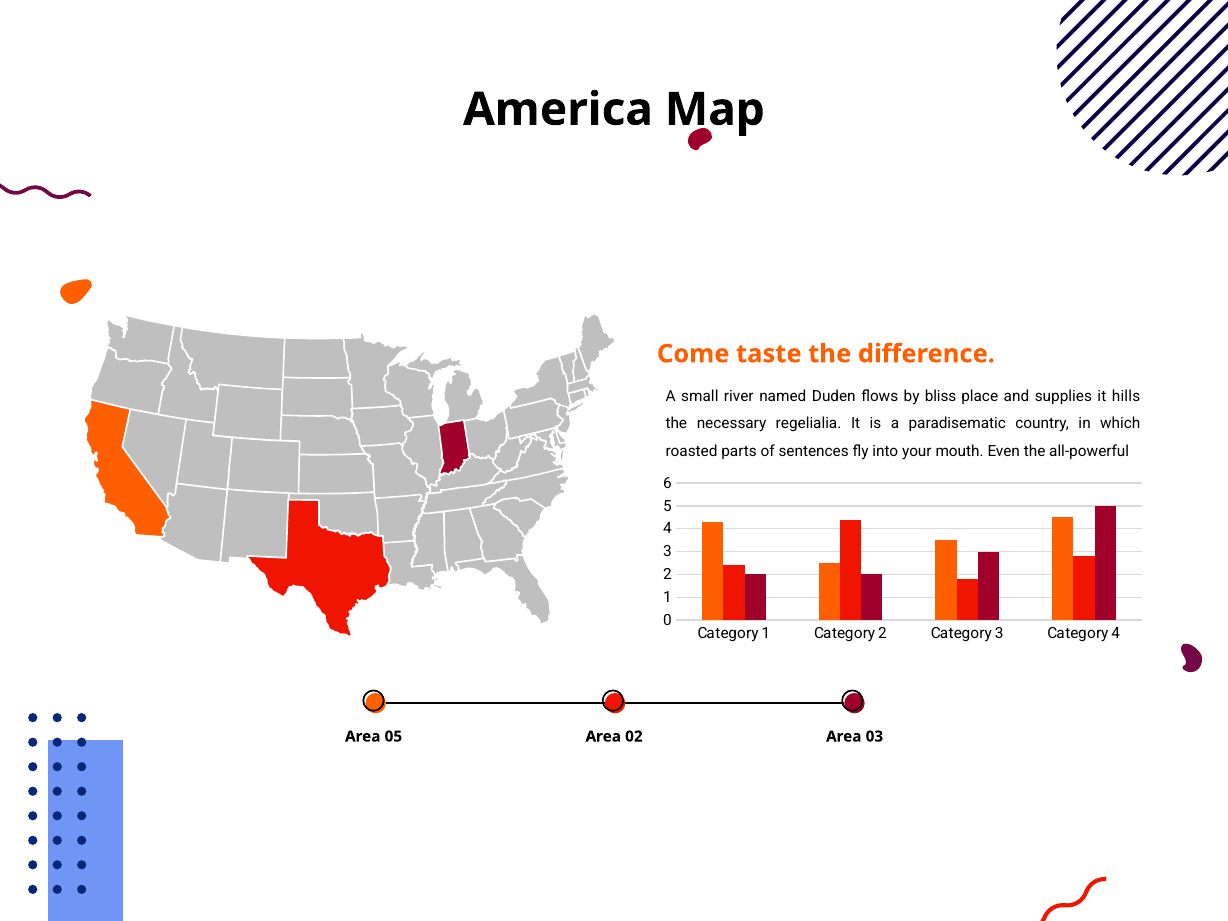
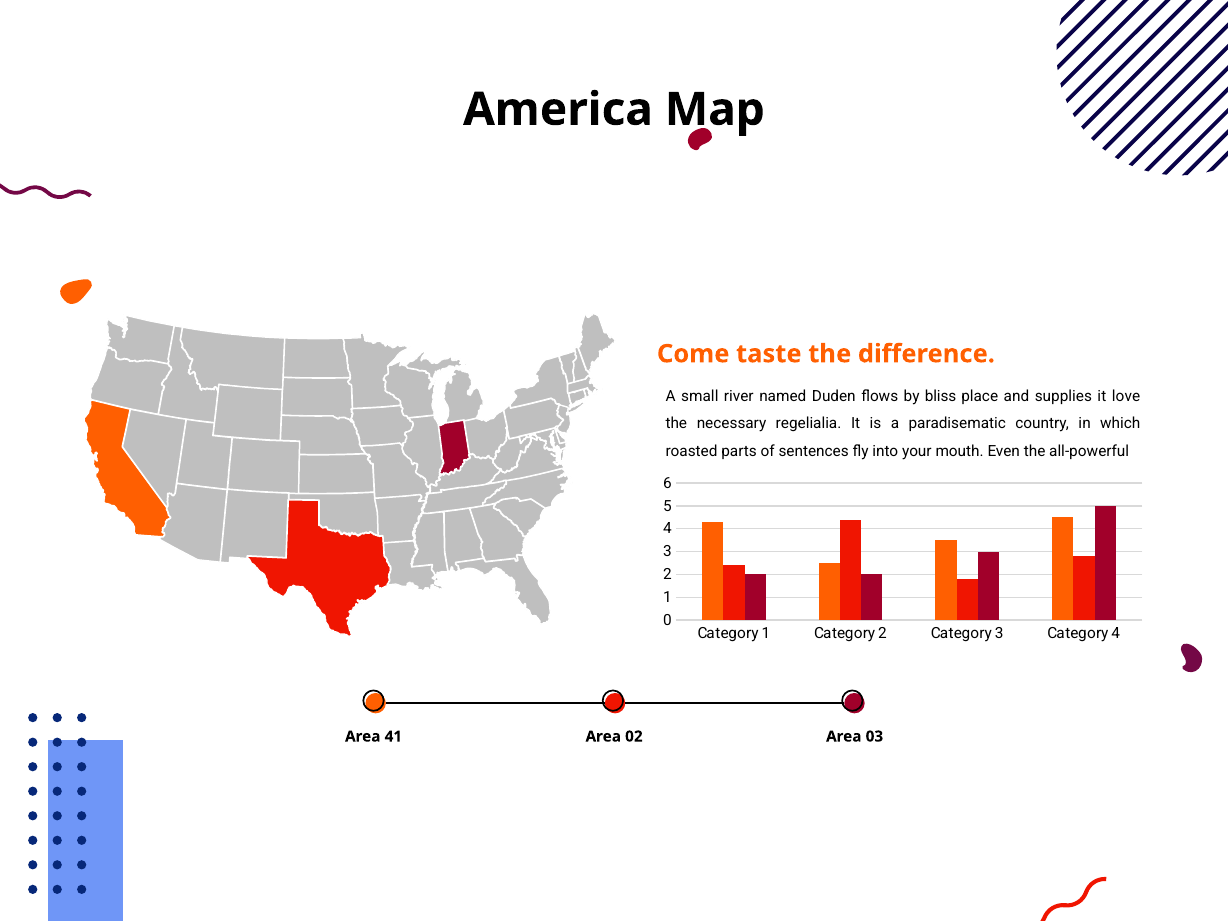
hills: hills -> love (1126, 396)
05: 05 -> 41 (393, 736)
